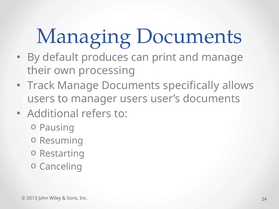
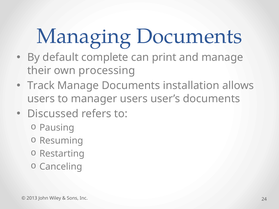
produces: produces -> complete (105, 57)
specifically: specifically -> installation (191, 86)
Additional: Additional -> Discussed (53, 114)
